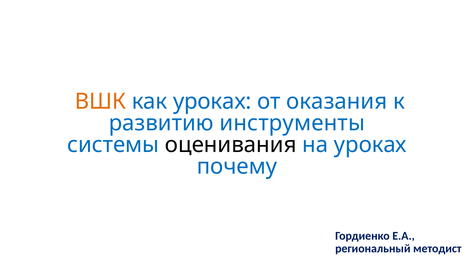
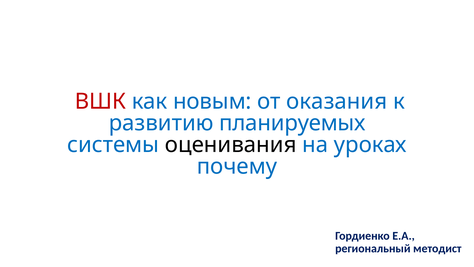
ВШК colour: orange -> red (100, 101)
как уроках: уроках -> новым (212, 101)
инструменты: инструменты -> планируемых (292, 123)
